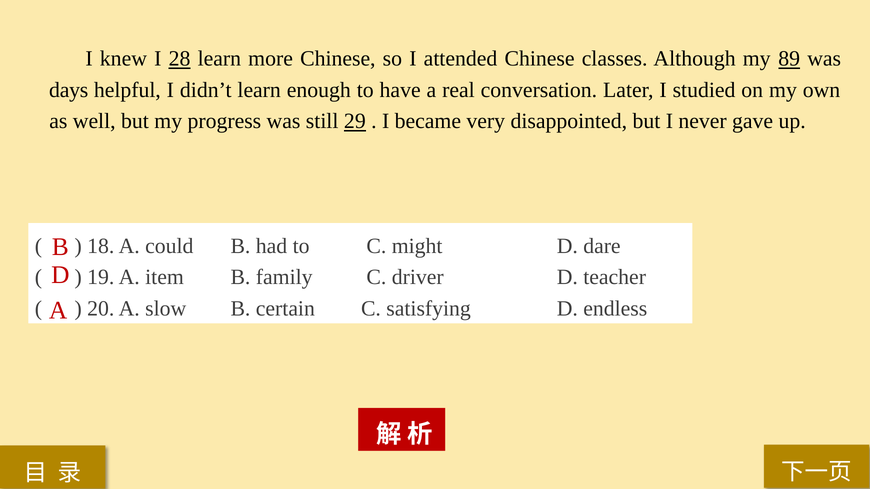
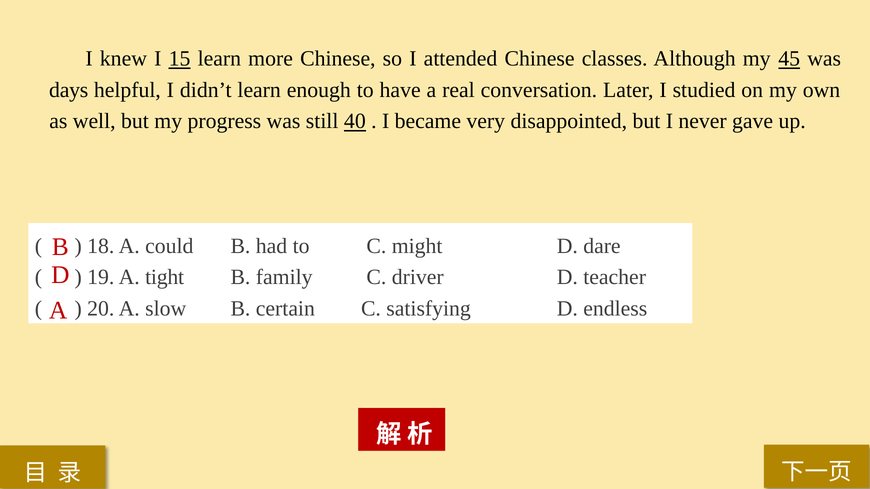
28: 28 -> 15 (180, 59)
89: 89 -> 45 (789, 59)
29: 29 -> 40 (355, 121)
item: item -> tight (165, 278)
